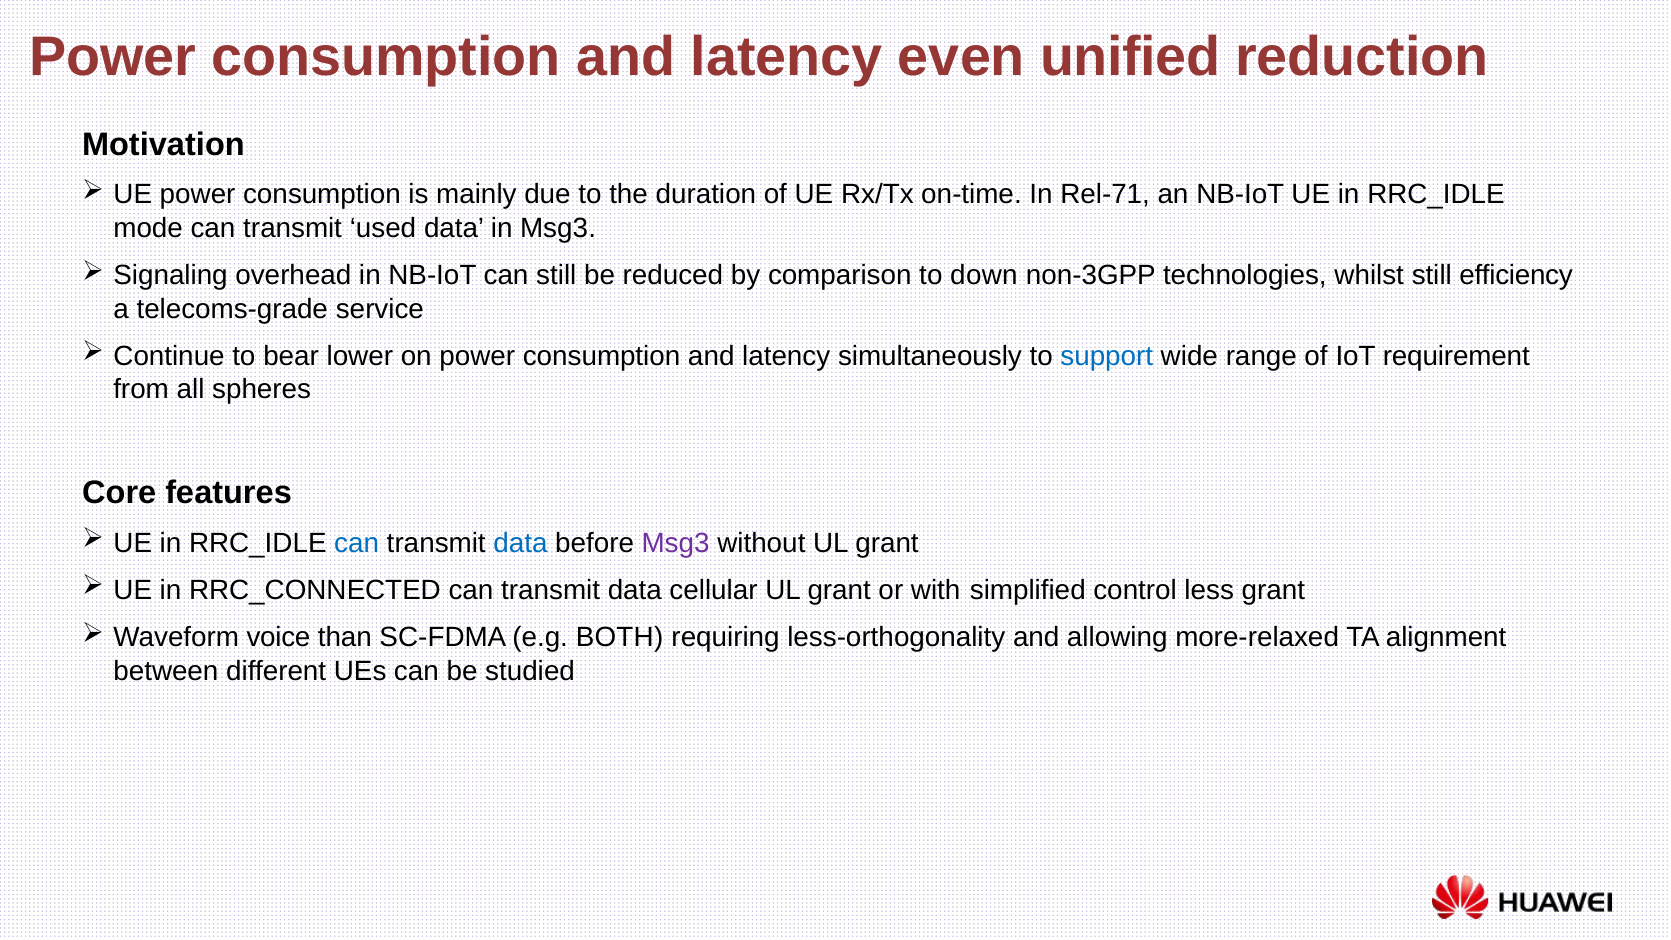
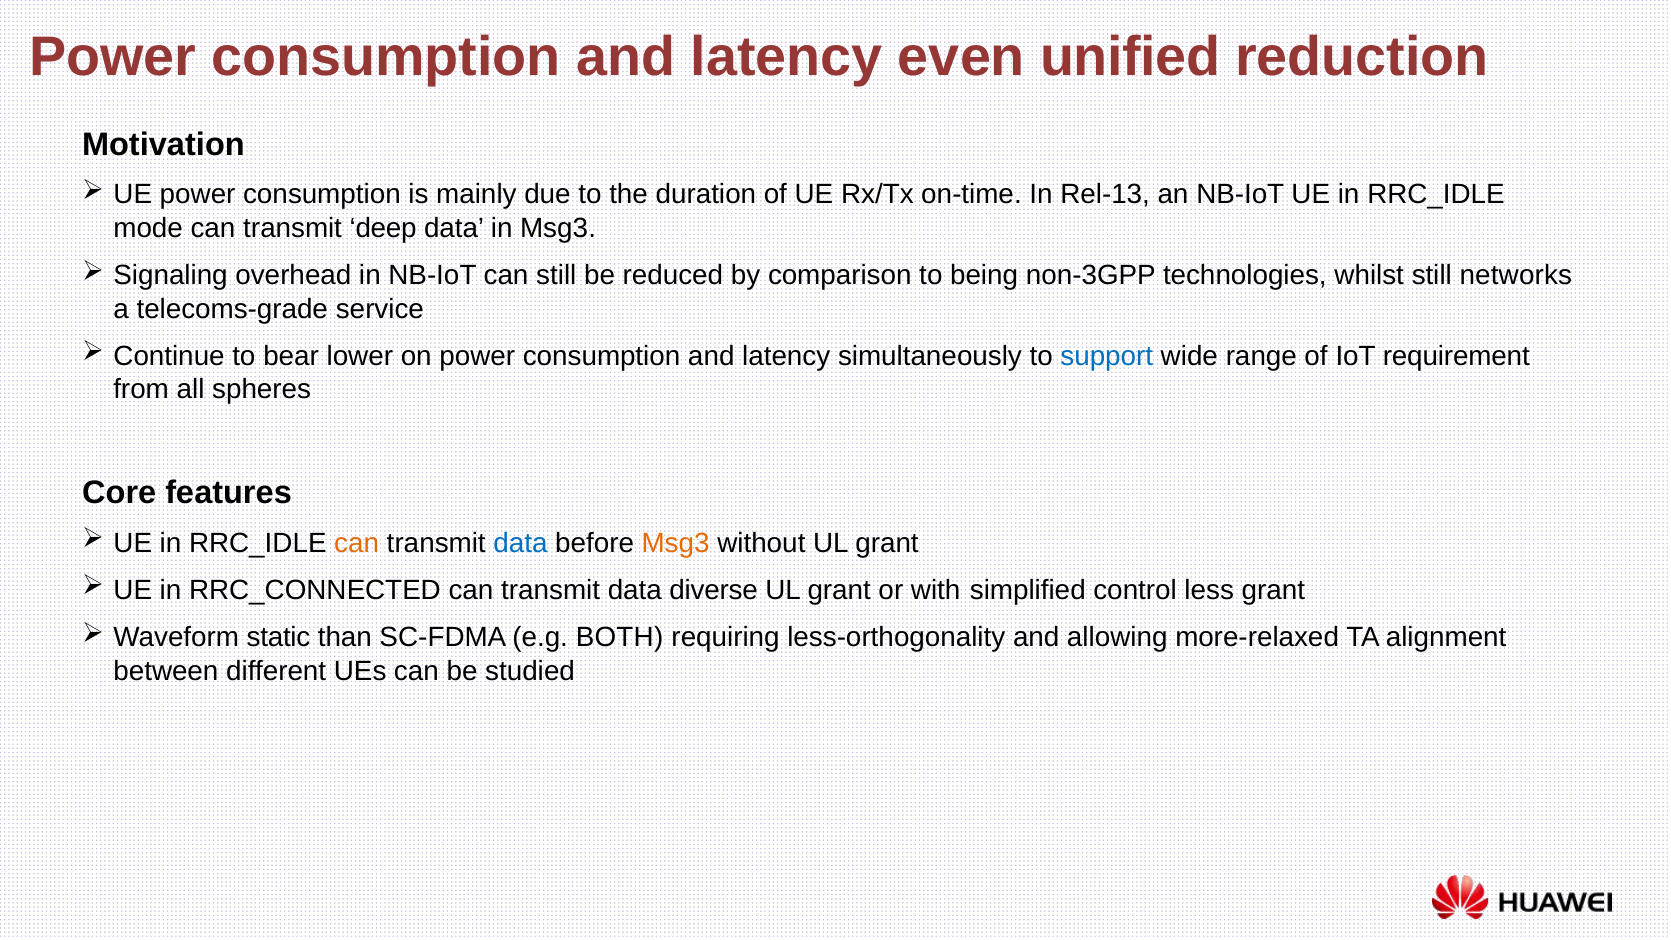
Rel-71: Rel-71 -> Rel-13 (1105, 195)
used: used -> deep (383, 228)
down: down -> being (984, 275)
efficiency: efficiency -> networks (1516, 275)
can colour: blue -> orange (357, 543)
Msg3 colour: purple -> orange (676, 543)
cellular: cellular -> diverse (714, 590)
voice: voice -> static (279, 638)
